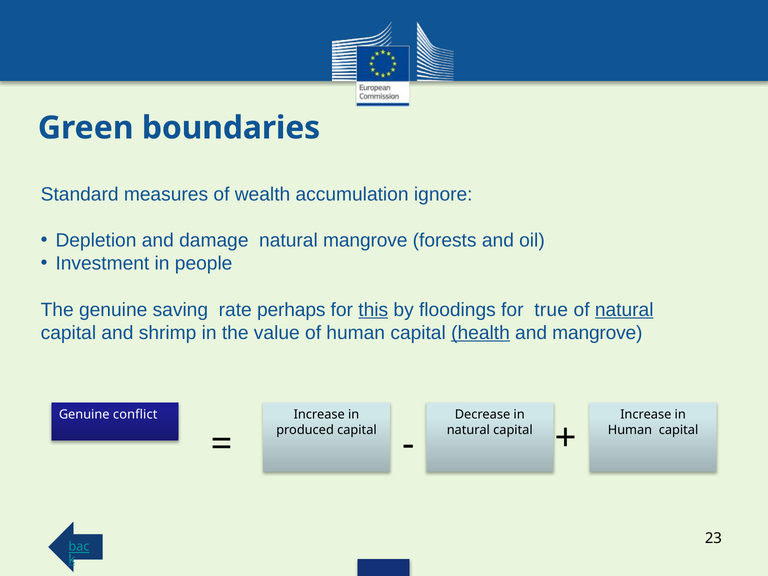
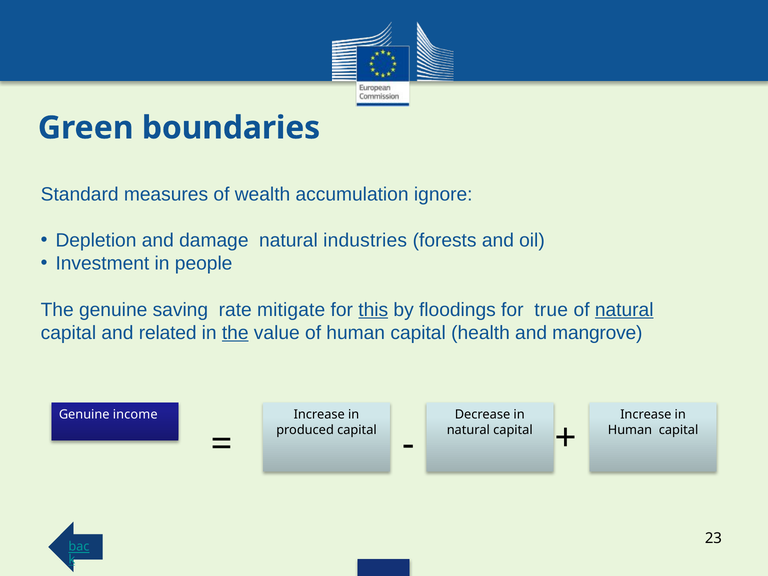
natural mangrove: mangrove -> industries (365, 241)
perhaps: perhaps -> mitigate (291, 310)
shrimp: shrimp -> related (168, 333)
the underline: none -> present (235, 333)
health underline: present -> none (480, 333)
conflict: conflict -> income (135, 415)
